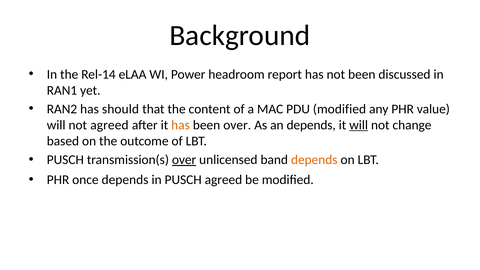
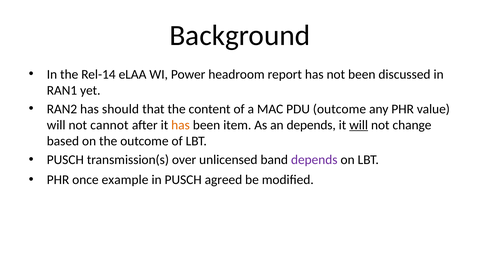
PDU modified: modified -> outcome (339, 109)
not agreed: agreed -> cannot (109, 125)
been over: over -> item (237, 125)
over underline: present -> none (184, 160)
depends colour: orange -> purple (314, 160)
once depends: depends -> example (125, 180)
